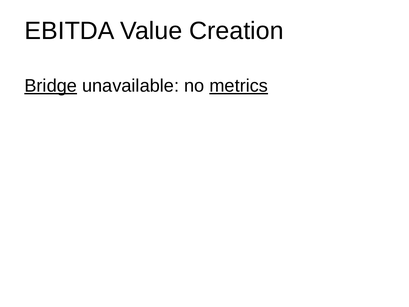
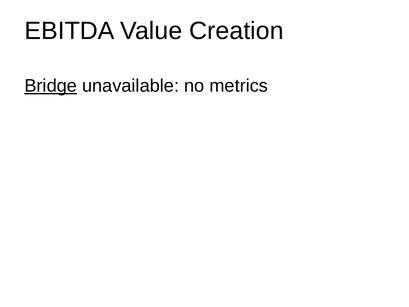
metrics underline: present -> none (239, 86)
